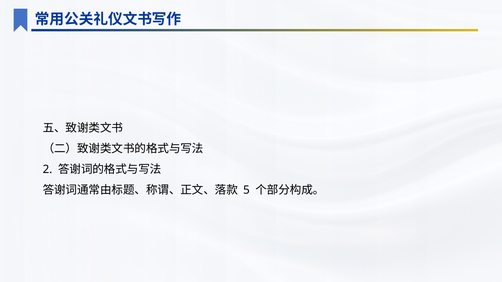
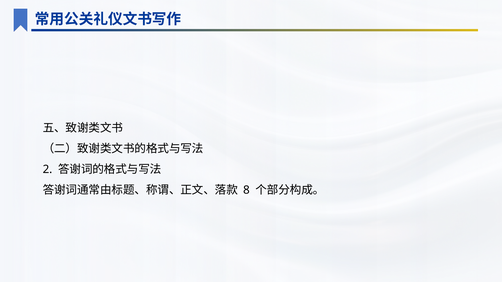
5: 5 -> 8 (246, 190)
